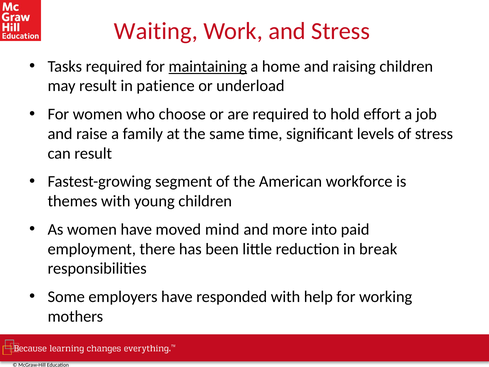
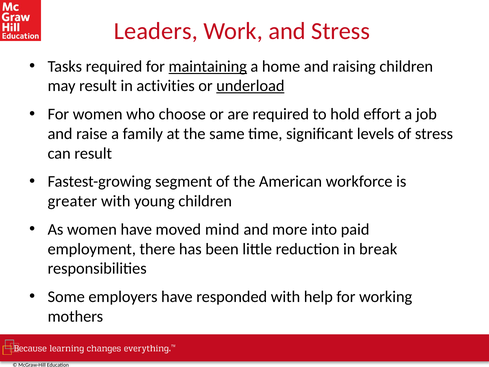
Waiting: Waiting -> Leaders (156, 31)
patience: patience -> activities (166, 86)
underload underline: none -> present (250, 86)
themes: themes -> greater (72, 201)
